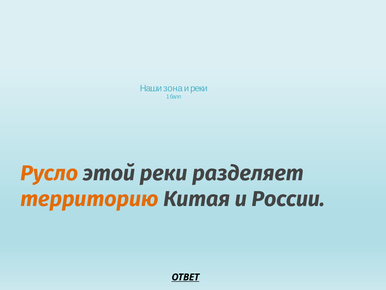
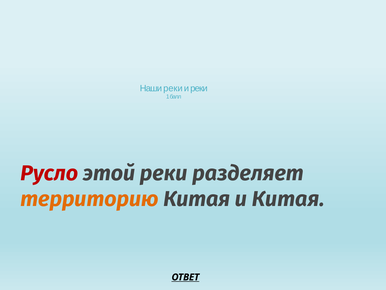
Наши зона: зона -> реки (173, 88)
Русло colour: orange -> red (49, 173)
и России: России -> Китая (288, 199)
